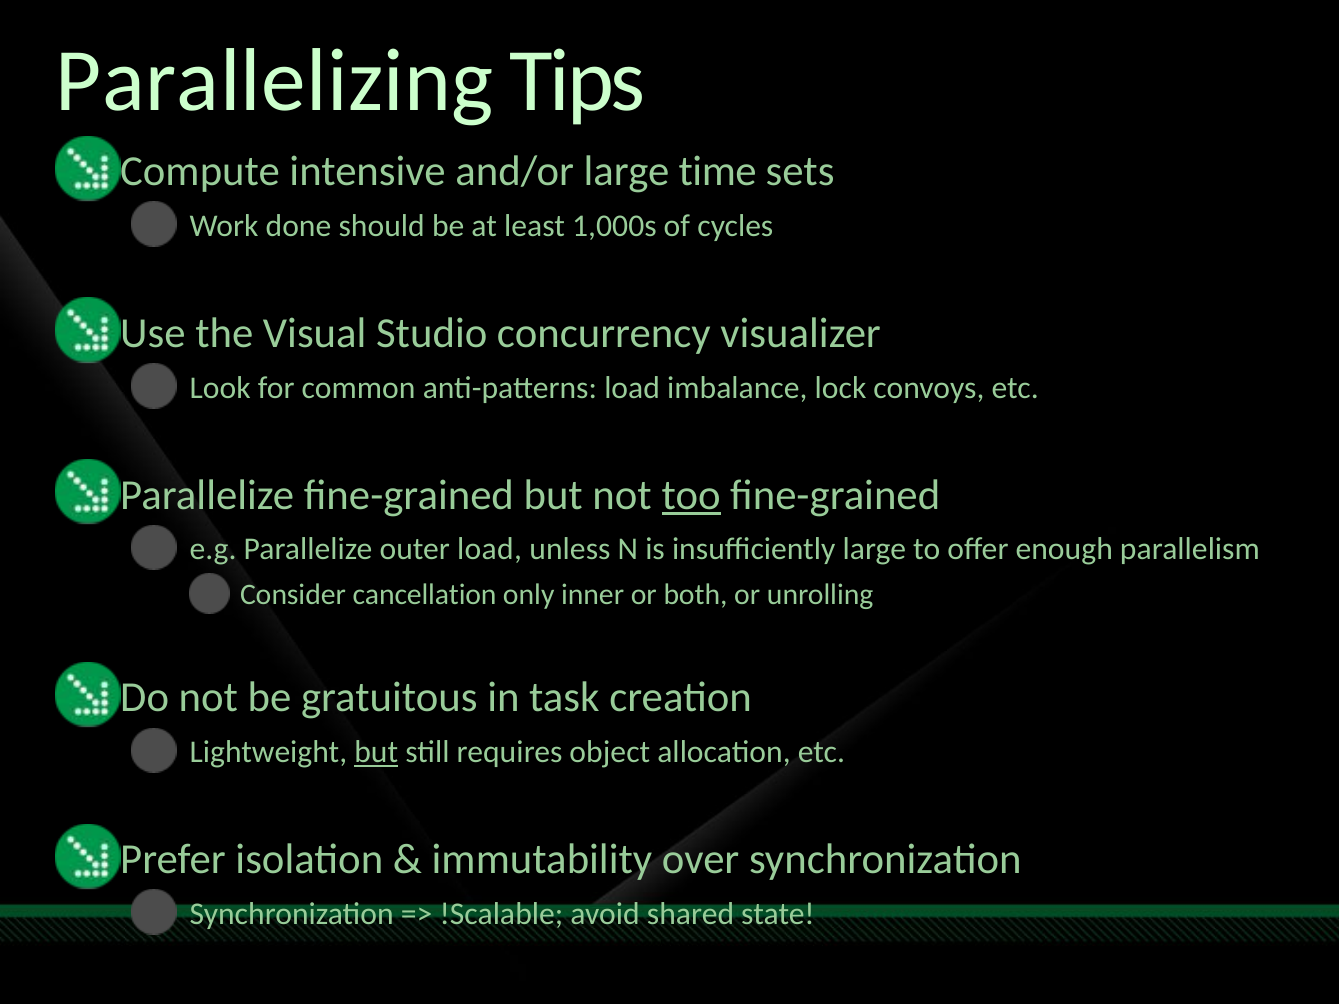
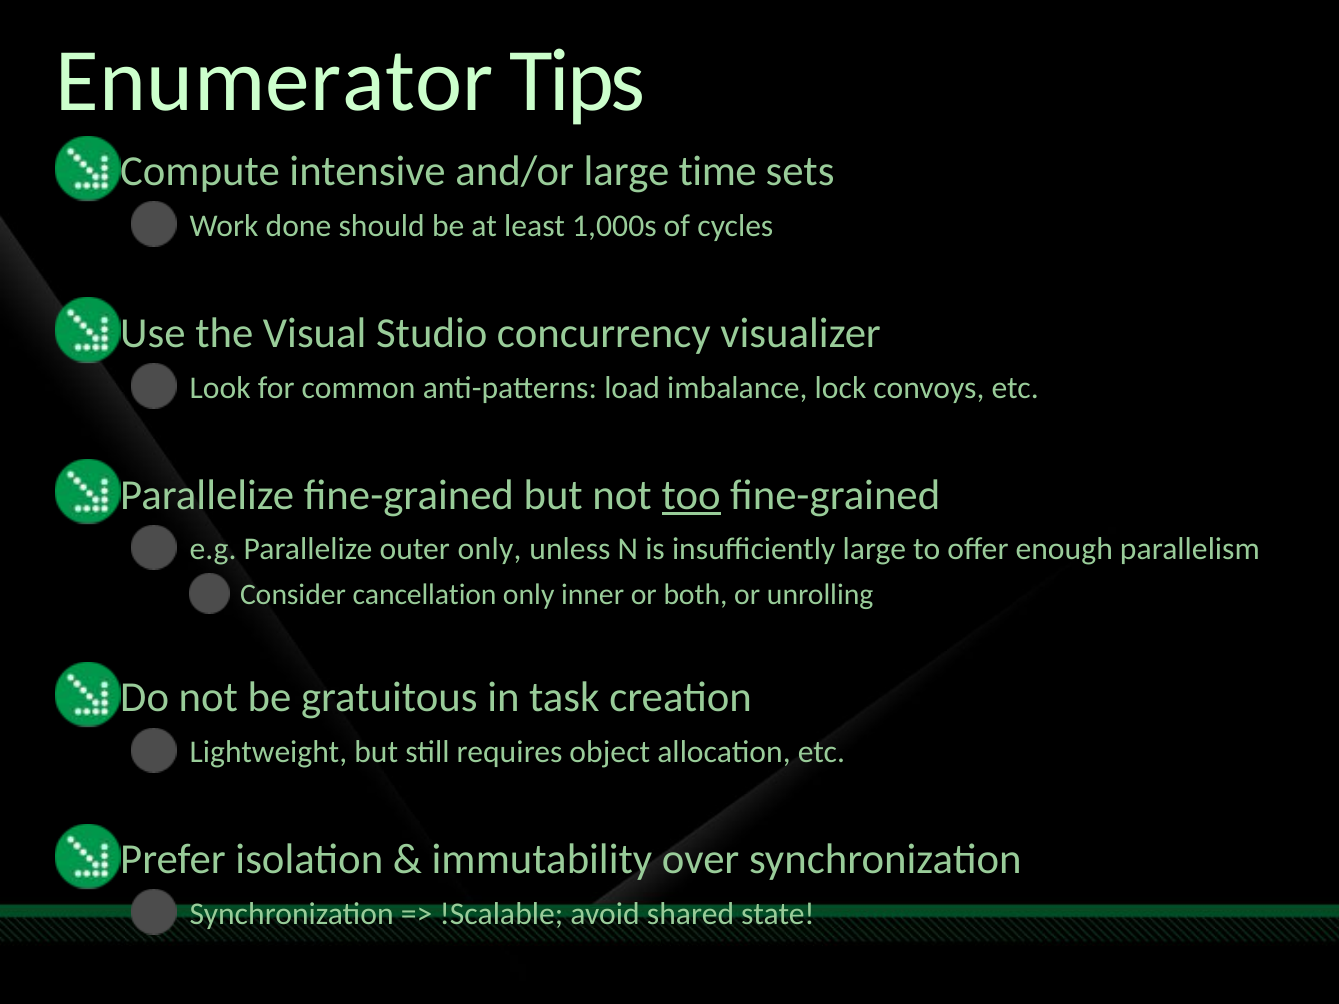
Parallelizing: Parallelizing -> Enumerator (275, 81)
outer load: load -> only (490, 549)
but underline: present -> none (376, 752)
